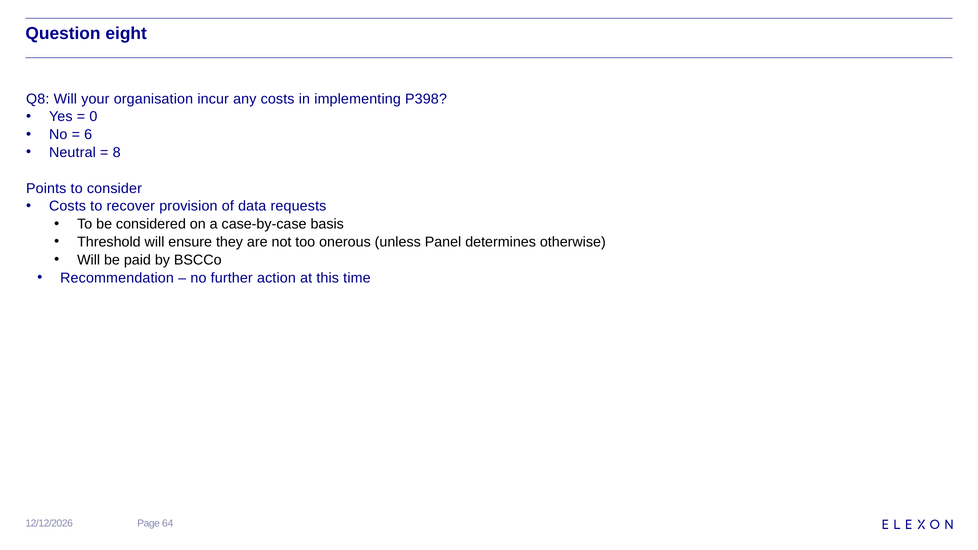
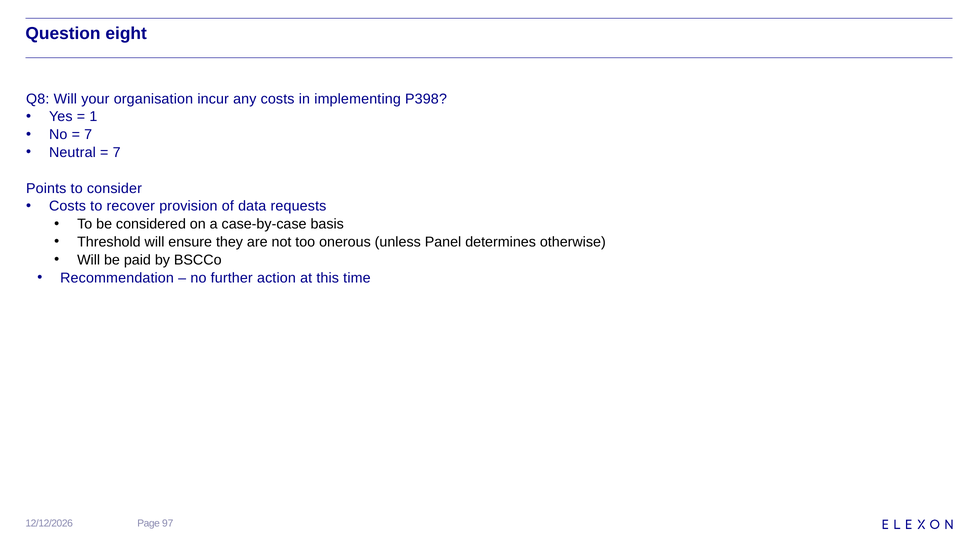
0: 0 -> 1 (93, 117)
6: 6 -> 7 (88, 135)
8: 8 -> 7 (117, 153)
64: 64 -> 97 (168, 524)
